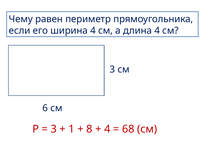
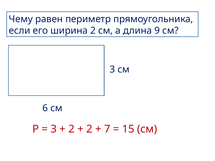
ширина 4: 4 -> 2 (93, 31)
длина 4: 4 -> 9 (157, 31)
1: 1 -> 2 (72, 129)
8: 8 -> 2 (89, 129)
4: 4 -> 7 (107, 129)
68: 68 -> 15 (128, 129)
